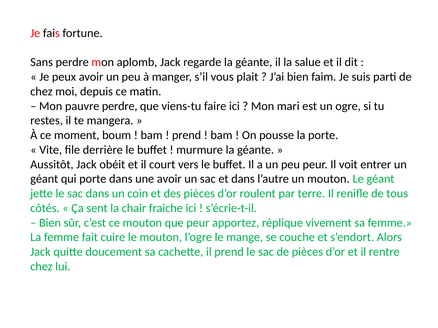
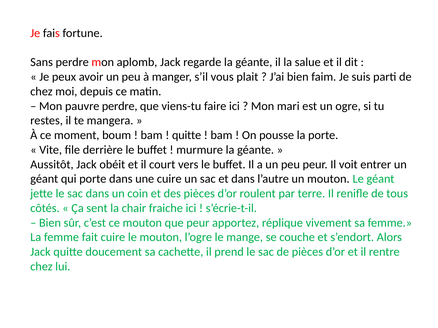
prend: prend -> quitte (187, 135)
une avoir: avoir -> cuire (169, 179)
